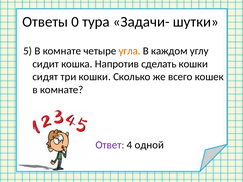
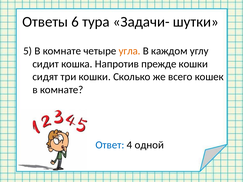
0: 0 -> 6 (75, 22)
сделать: сделать -> прежде (159, 64)
Ответ colour: purple -> blue (110, 145)
